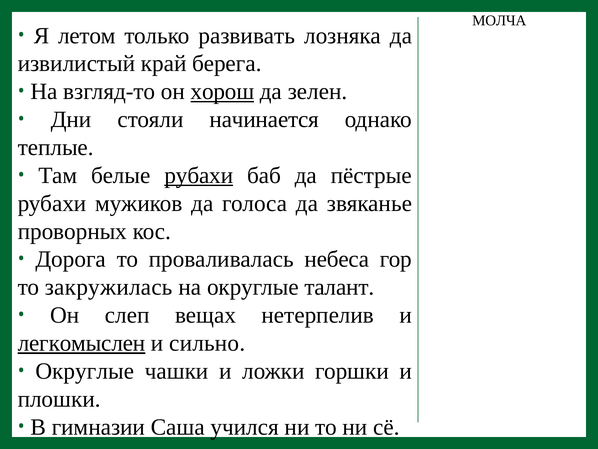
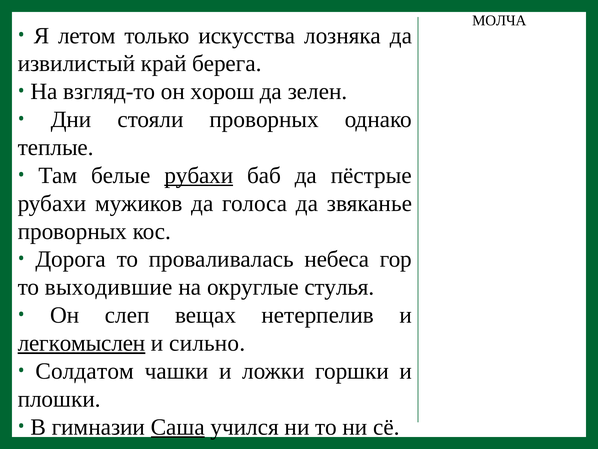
развивать: развивать -> искусства (247, 36)
хорош underline: present -> none (222, 91)
стояли начинается: начинается -> проворных (264, 119)
закружилась: закружилась -> выходившие (109, 287)
талант: талант -> стулья (339, 287)
Округлые: Округлые -> Солдатом (85, 371)
Саша underline: none -> present (178, 427)
